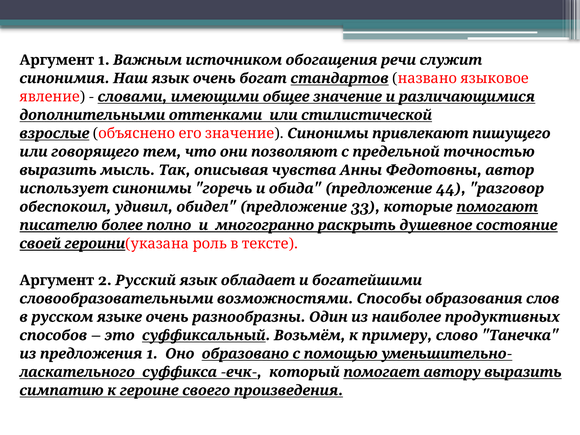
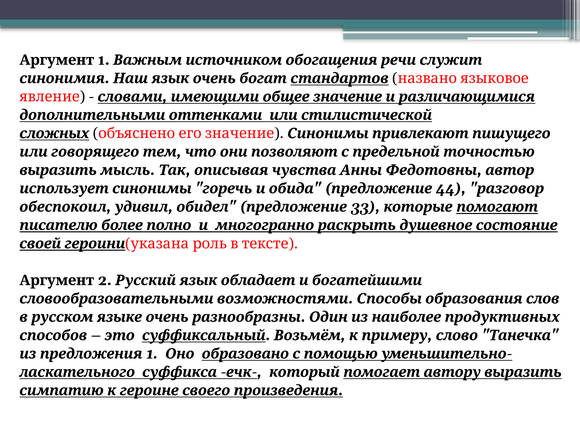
взрослые: взрослые -> сложных (54, 133)
